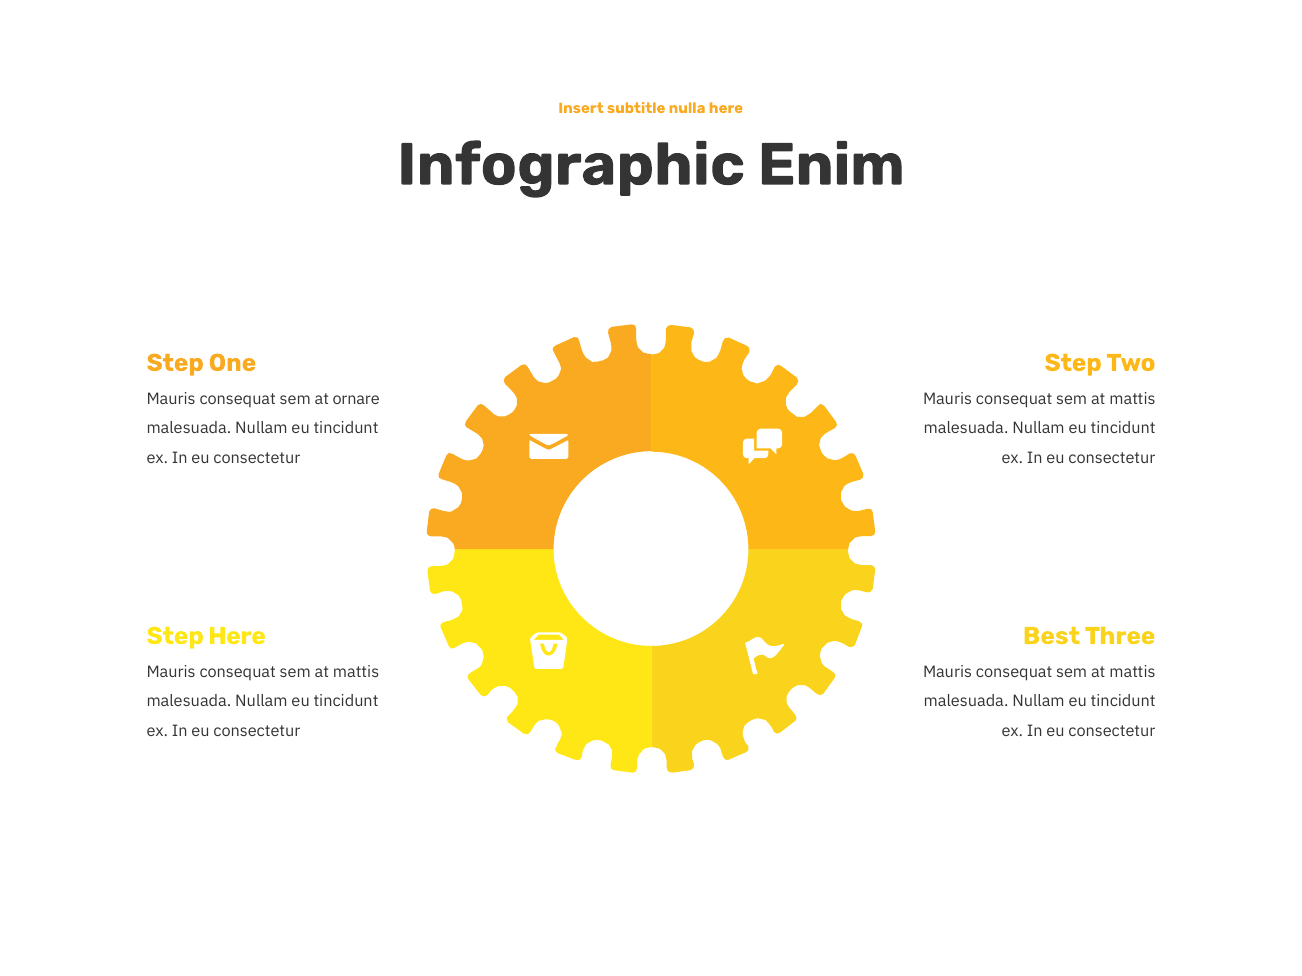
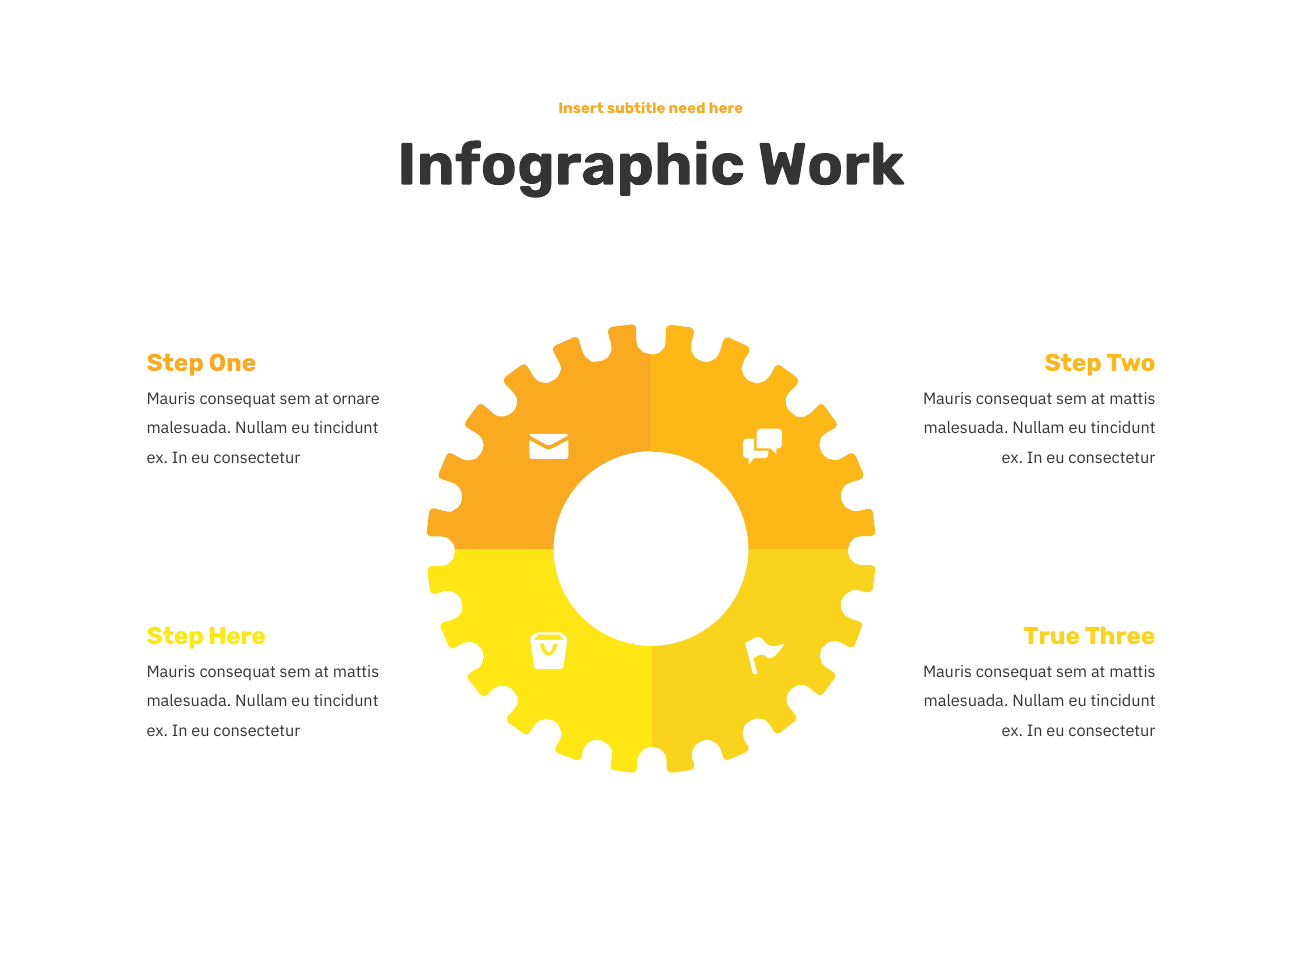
nulla: nulla -> need (687, 108)
Enim: Enim -> Work (831, 165)
Best: Best -> True (1052, 636)
